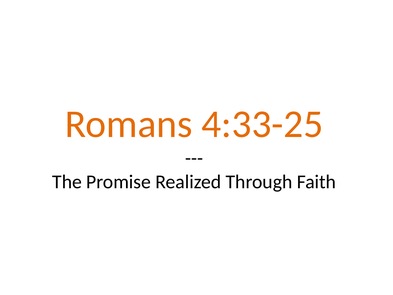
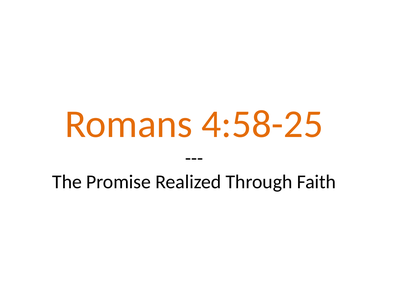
4:33-25: 4:33-25 -> 4:58-25 (262, 124)
